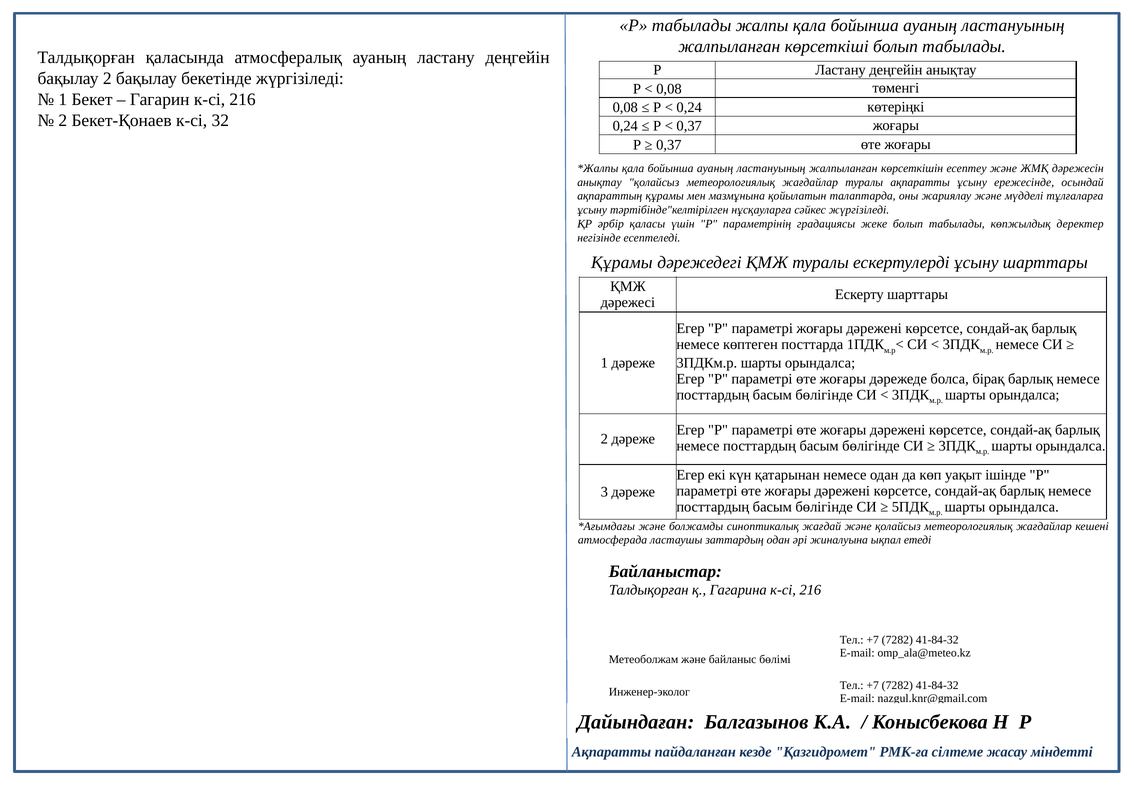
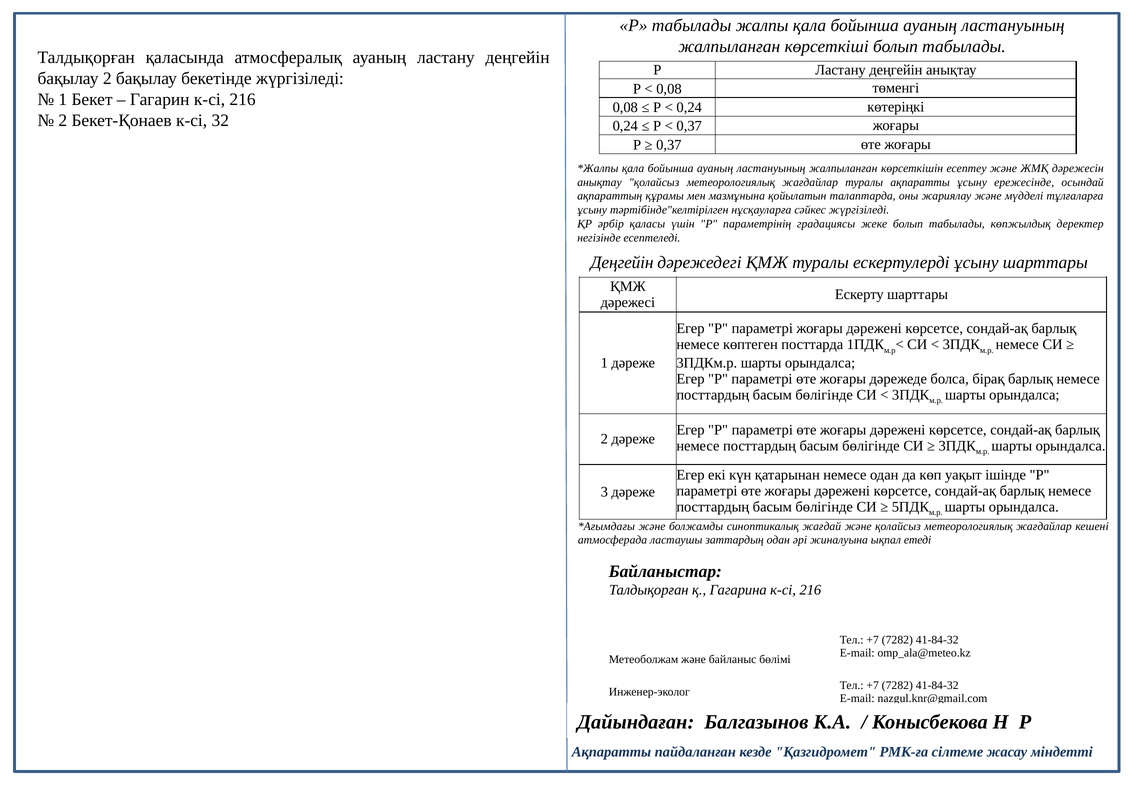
Құрамы: Құрамы -> Деңгейін (622, 262)
